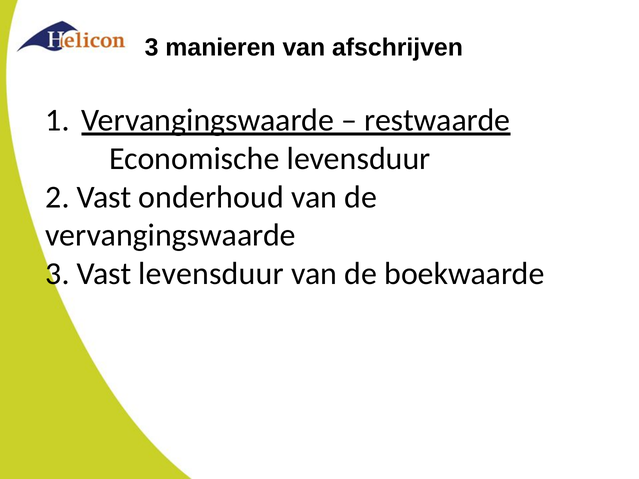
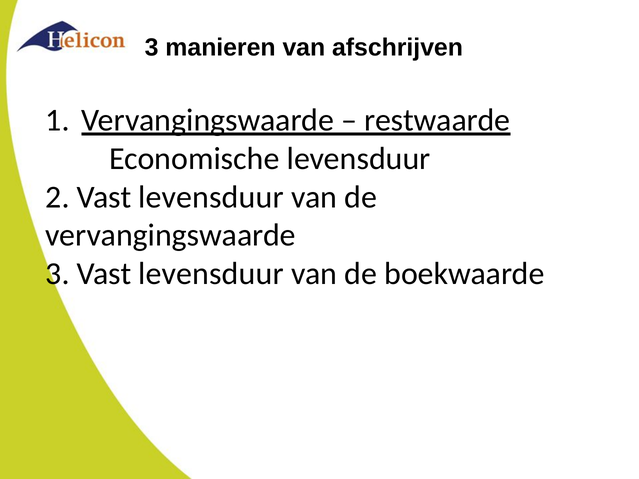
2 Vast onderhoud: onderhoud -> levensduur (211, 197)
